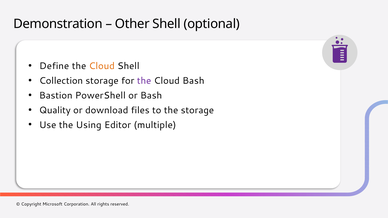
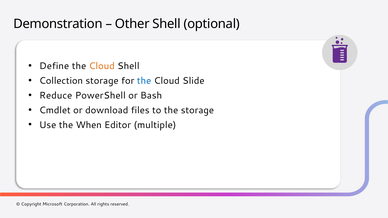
the colour: purple -> blue (144, 81)
Cloud Bash: Bash -> Slide (193, 81)
Bastion: Bastion -> Reduce (56, 96)
Quality: Quality -> Cmdlet (55, 110)
Using: Using -> When (89, 125)
